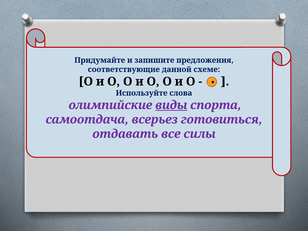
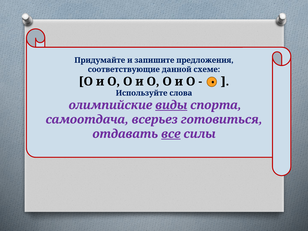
все underline: none -> present (171, 134)
